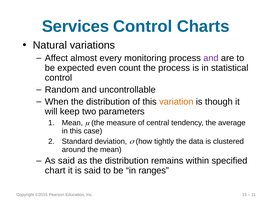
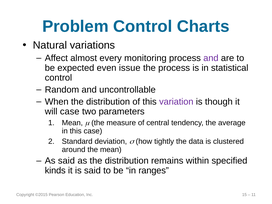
Services: Services -> Problem (75, 26)
count: count -> issue (130, 68)
variation colour: orange -> purple (176, 102)
will keep: keep -> case (70, 112)
chart: chart -> kinds (55, 171)
